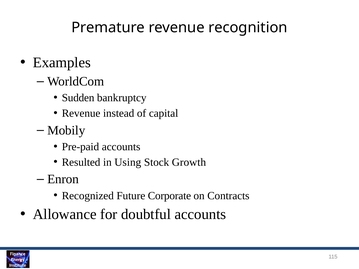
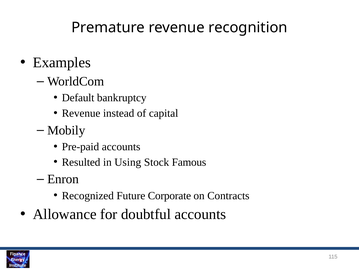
Sudden: Sudden -> Default (78, 98)
Growth: Growth -> Famous (189, 162)
